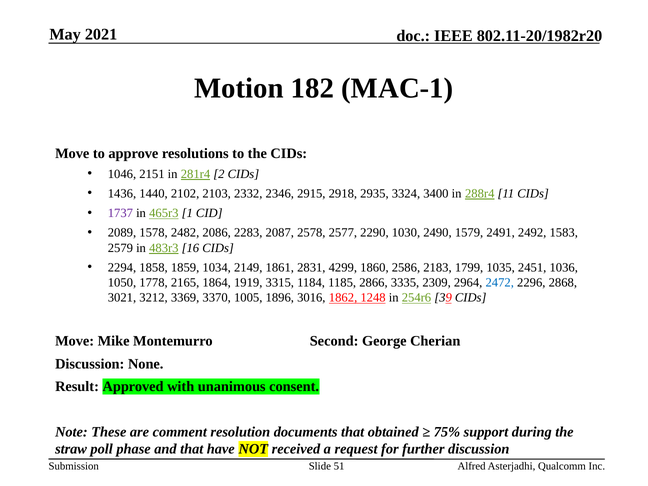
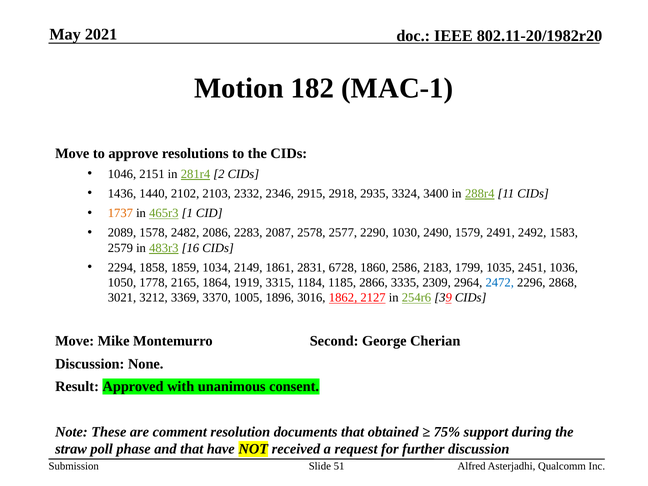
1737 colour: purple -> orange (120, 213)
4299: 4299 -> 6728 (343, 267)
1248: 1248 -> 2127 (373, 298)
